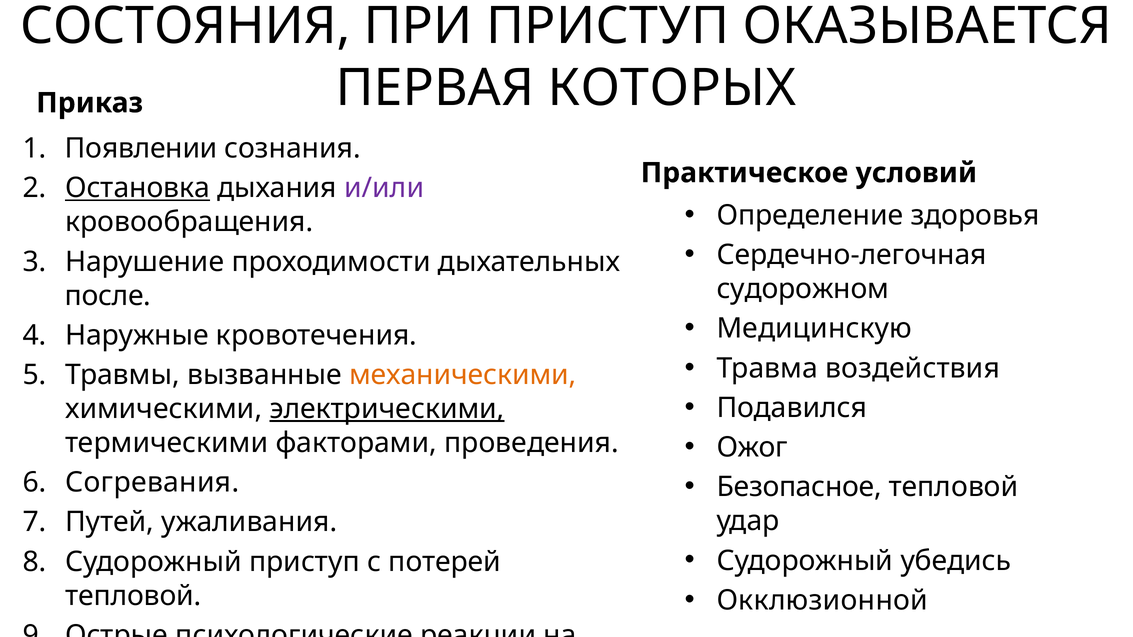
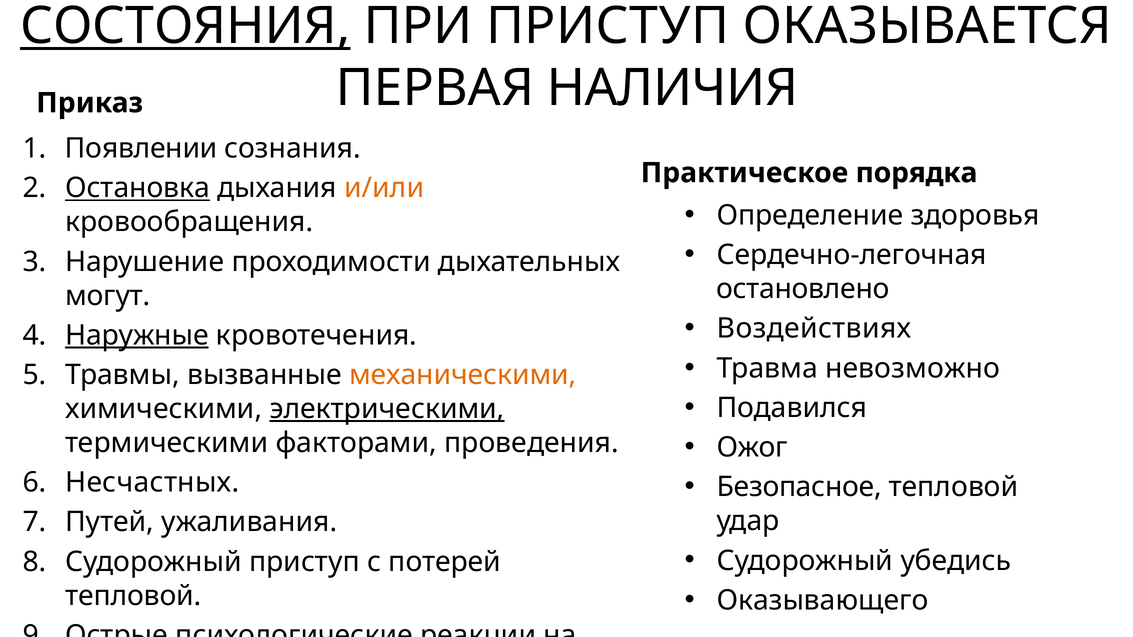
СОСТОЯНИЯ underline: none -> present (185, 26)
КОТОРЫХ: КОТОРЫХ -> НАЛИЧИЯ (672, 88)
условий: условий -> порядка (916, 173)
и/или colour: purple -> orange (384, 188)
судорожном: судорожном -> остановлено (803, 289)
после: после -> могут (108, 296)
Медицинскую: Медицинскую -> Воздействиях (814, 329)
Наружные underline: none -> present (137, 335)
воздействия: воздействия -> невозможно (913, 368)
Согревания: Согревания -> Несчастных (152, 483)
Окклюзионной: Окклюзионной -> Оказывающего (822, 601)
